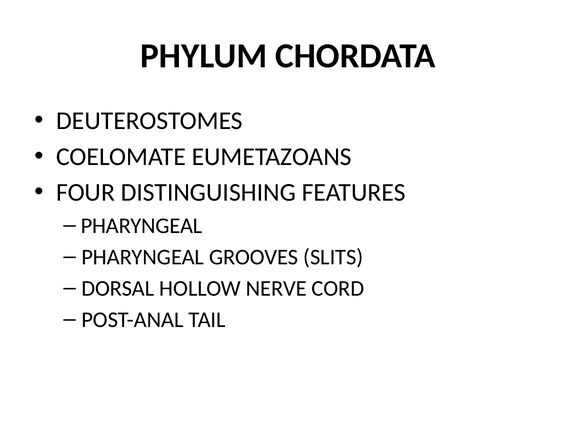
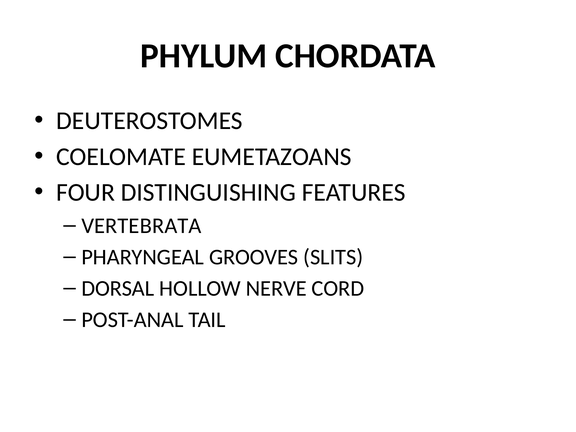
PHARYNGEAL: PHARYNGEAL -> VERTEBRATA (141, 226)
